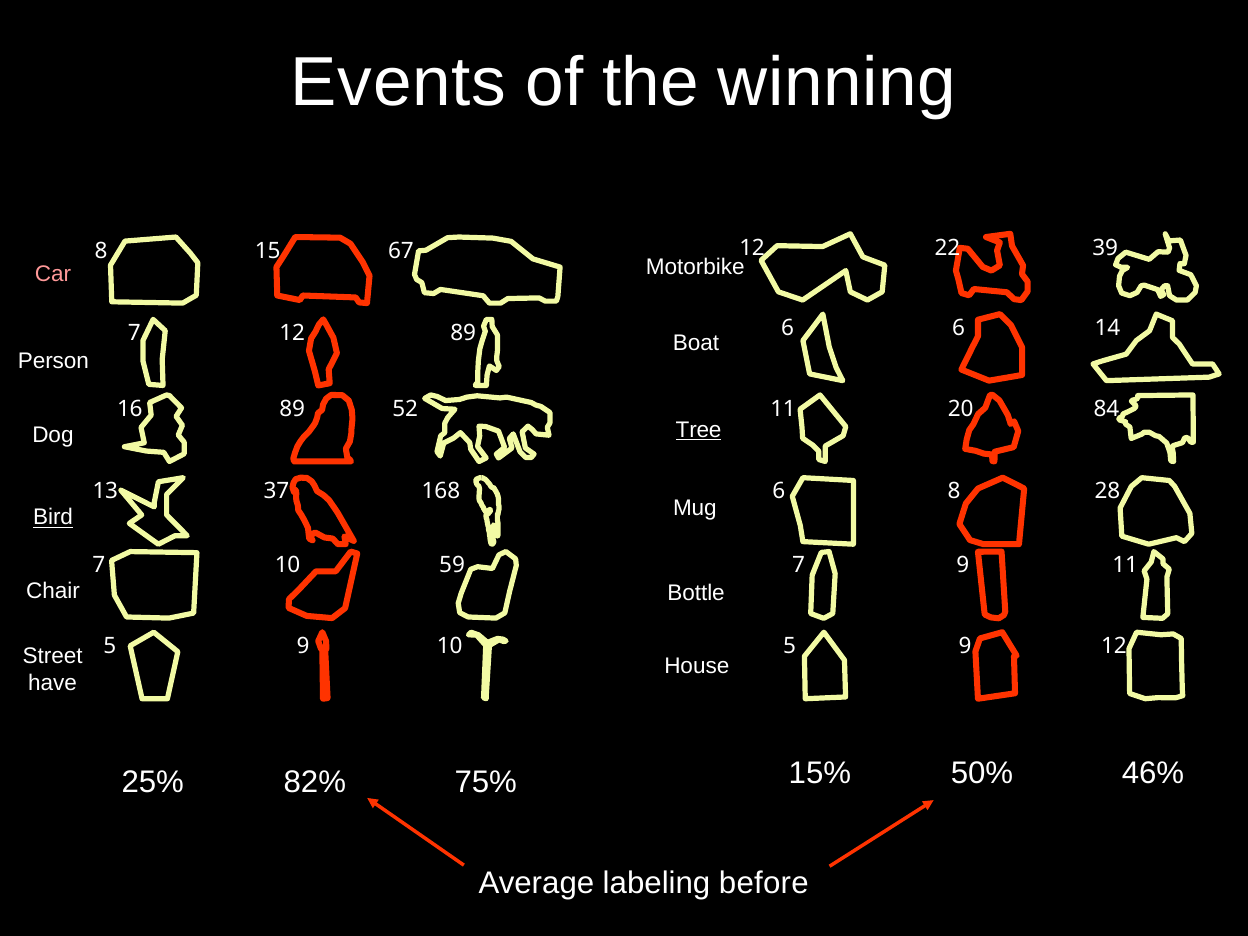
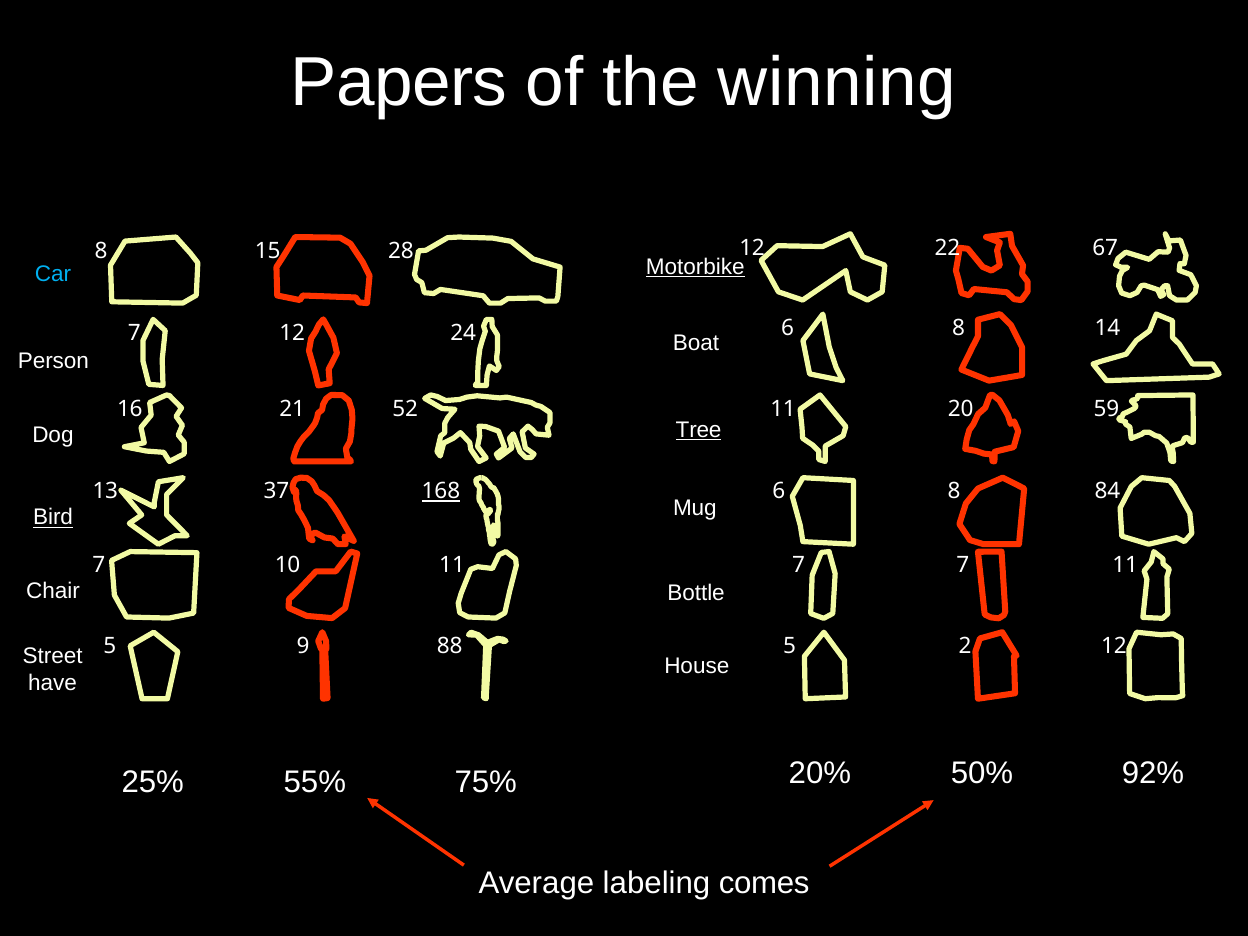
Events: Events -> Papers (399, 83)
39: 39 -> 67 (1105, 248)
67: 67 -> 28 (401, 251)
Motorbike underline: none -> present (695, 267)
Car colour: pink -> light blue (53, 274)
6: 6 -> 8 (959, 328)
12 89: 89 -> 24 (463, 333)
16 89: 89 -> 21 (292, 409)
84: 84 -> 59 (1106, 409)
168 underline: none -> present (441, 491)
28: 28 -> 84 (1107, 491)
10 59: 59 -> 11 (452, 565)
7 9: 9 -> 7 (963, 565)
9 10: 10 -> 88 (450, 646)
9: 9 -> 2 (965, 646)
82%: 82% -> 55% (315, 782)
15%: 15% -> 20% (820, 773)
46%: 46% -> 92% (1153, 773)
before: before -> comes (764, 883)
